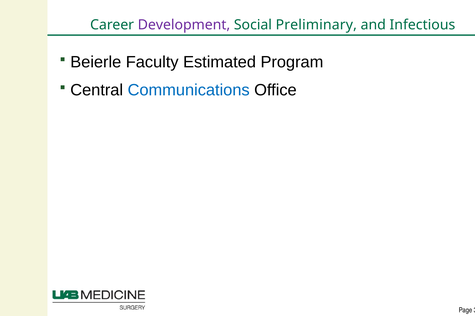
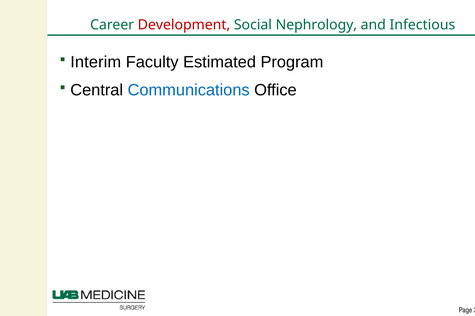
Development colour: purple -> red (184, 25)
Preliminary: Preliminary -> Nephrology (316, 25)
Beierle: Beierle -> Interim (96, 62)
